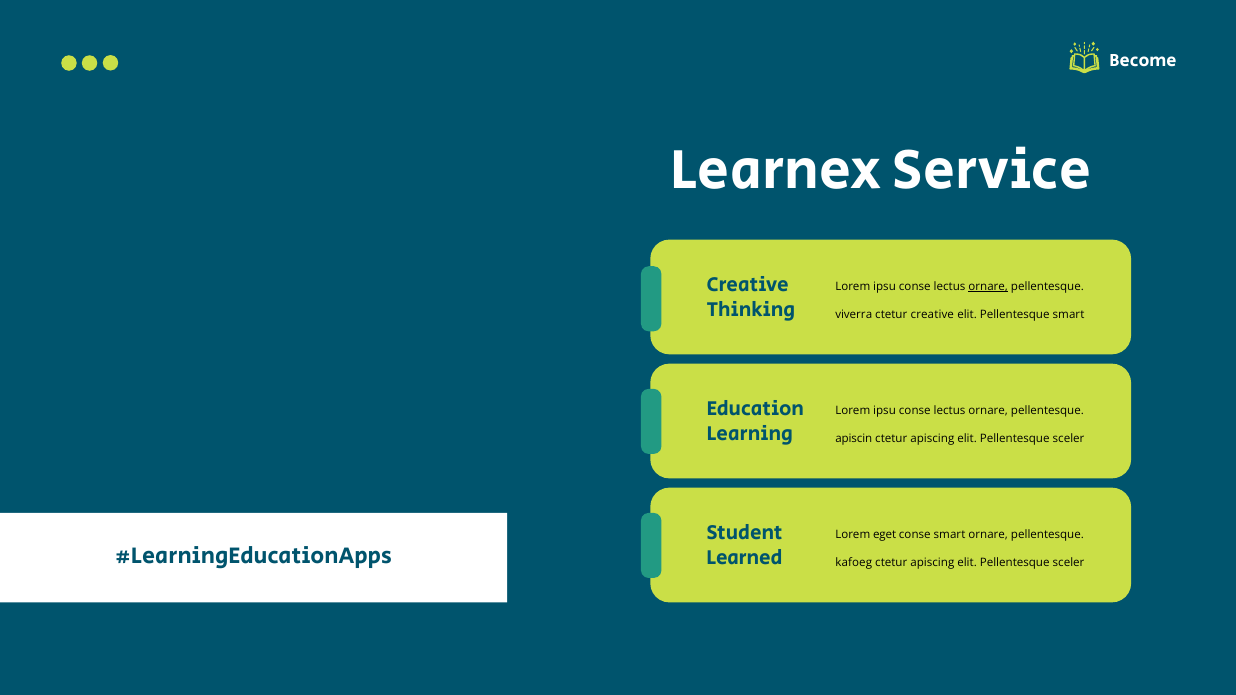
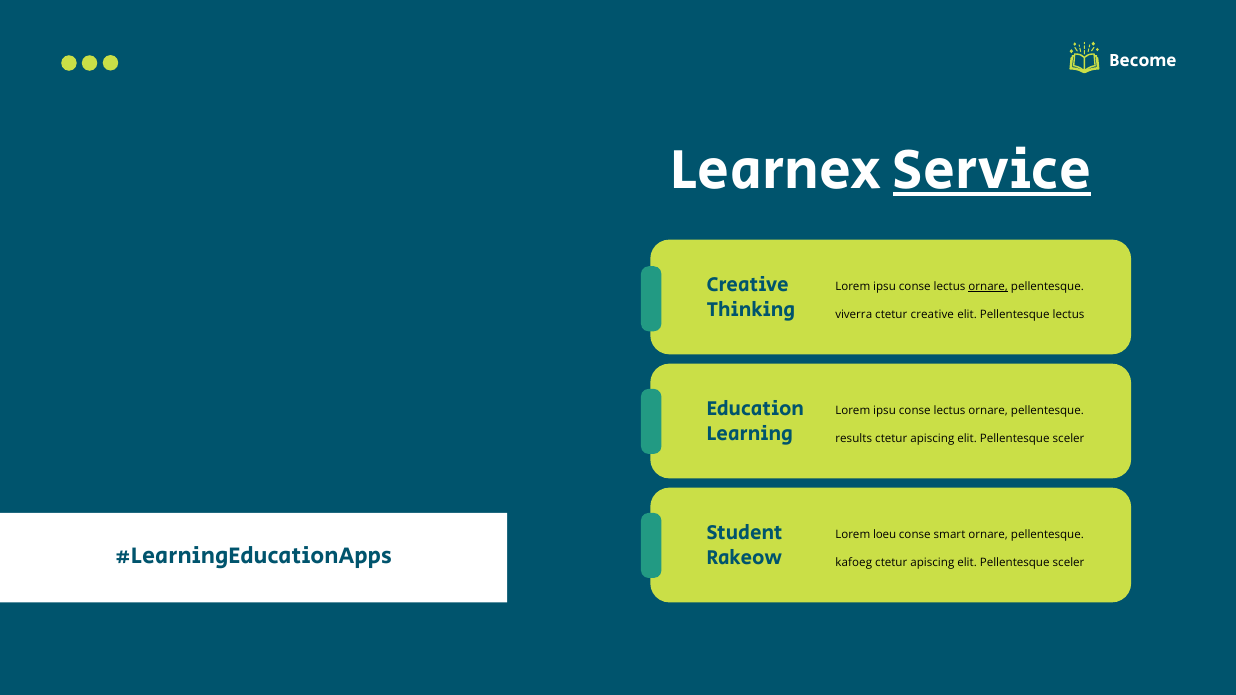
Service underline: none -> present (992, 170)
Pellentesque smart: smart -> lectus (1069, 315)
apiscin: apiscin -> results (854, 439)
eget: eget -> loeu (885, 535)
Learned: Learned -> Rakeow (744, 557)
